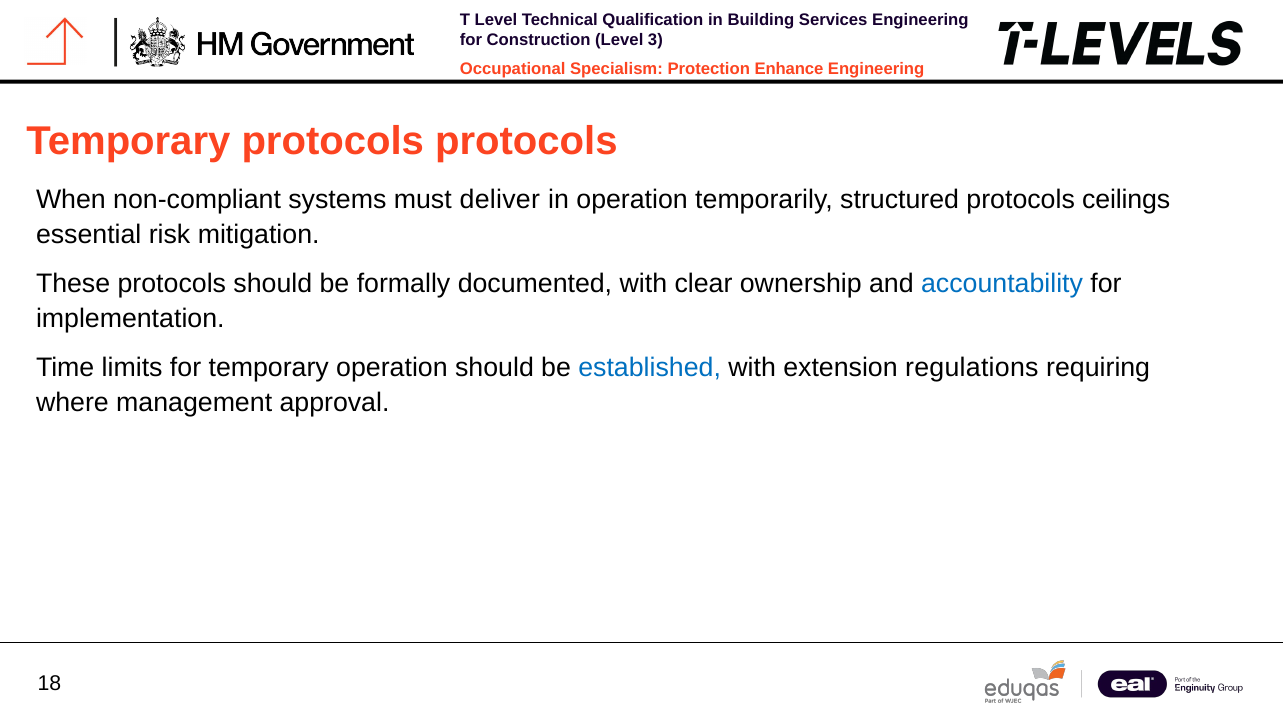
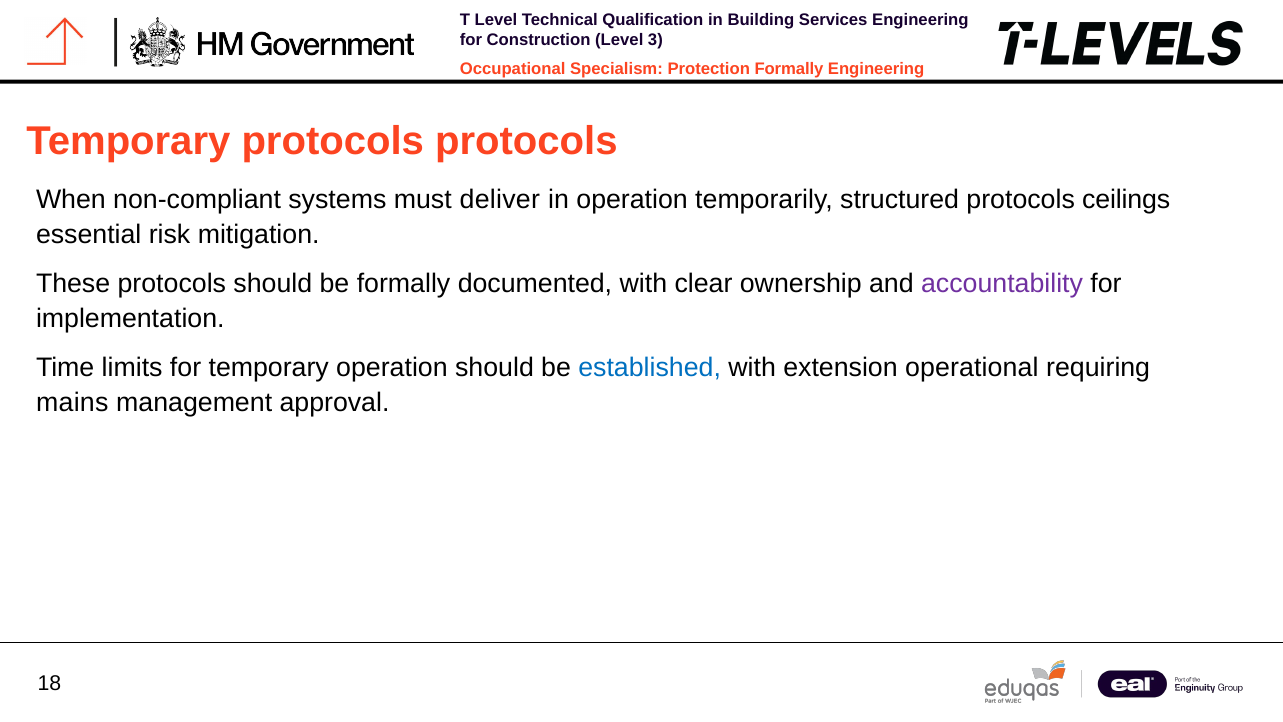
Enhance: Enhance -> Formally (789, 69)
accountability colour: blue -> purple (1002, 283)
regulations: regulations -> operational (972, 367)
where: where -> mains (72, 403)
